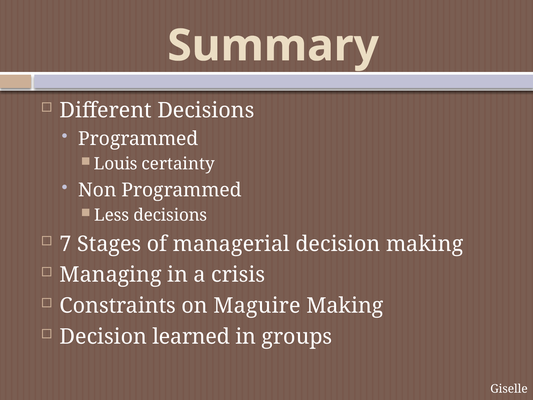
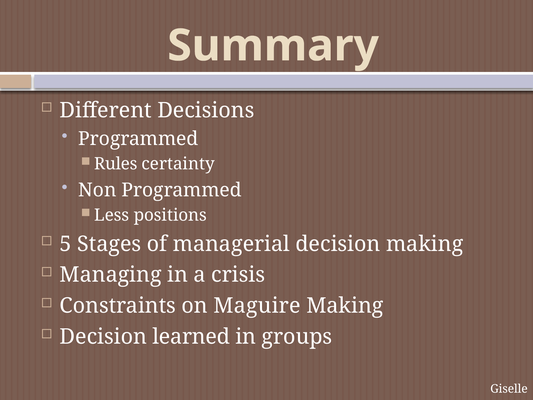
Louis: Louis -> Rules (116, 164)
Less decisions: decisions -> positions (170, 215)
7: 7 -> 5 (66, 244)
